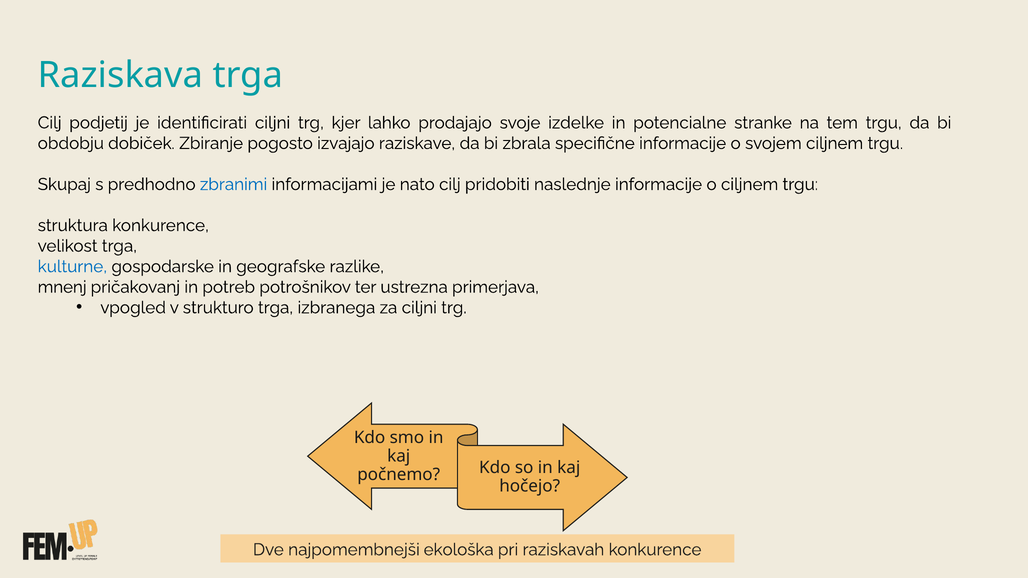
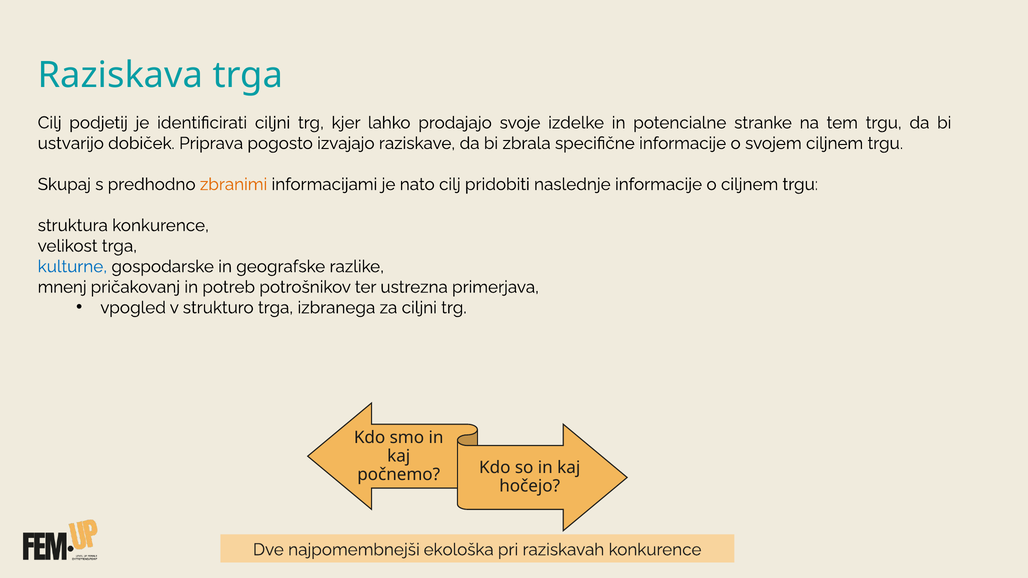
obdobju: obdobju -> ustvarijo (71, 143)
Zbiranje: Zbiranje -> Priprava (211, 143)
zbranimi colour: blue -> orange (234, 184)
